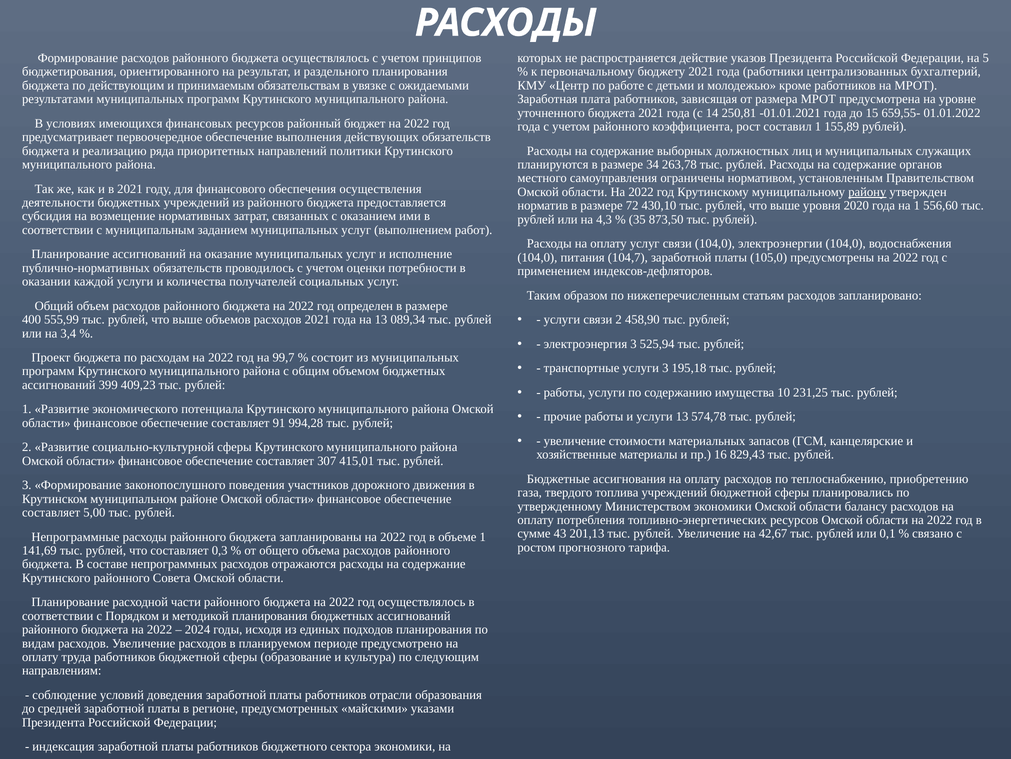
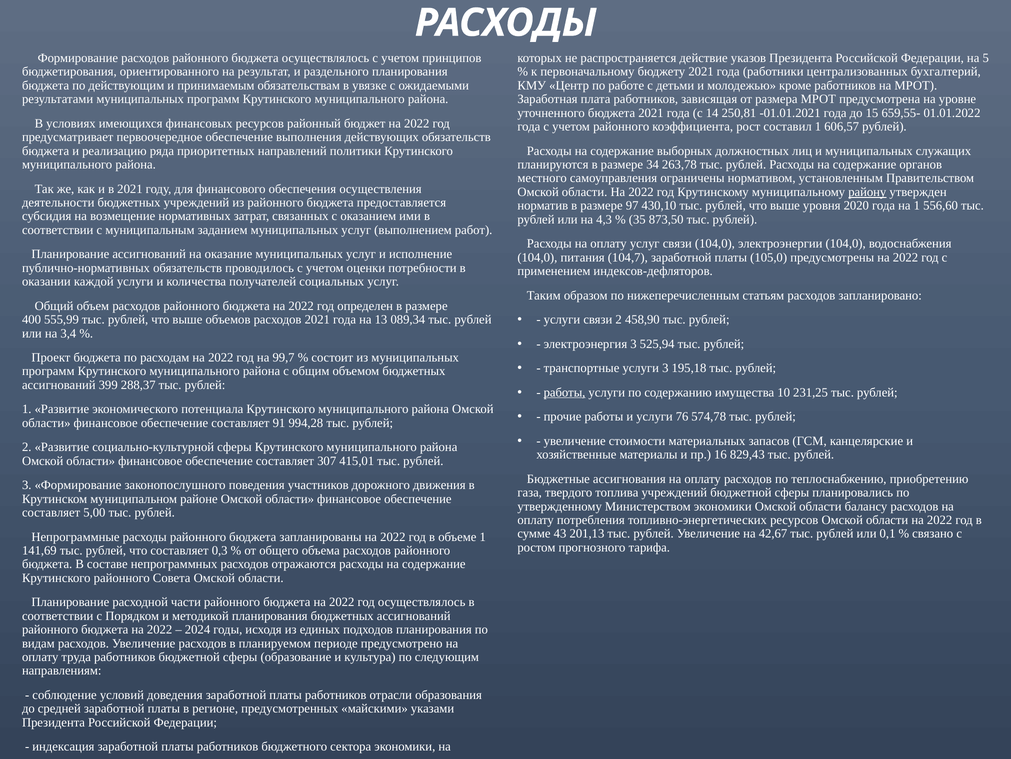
155,89: 155,89 -> 606,57 (842, 126)
72: 72 -> 97 (632, 206)
409,23: 409,23 -> 288,37 (138, 385)
работы underline: none -> present (565, 392)
услуги 13: 13 -> 76 (682, 416)
